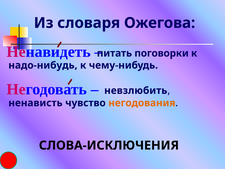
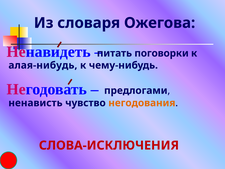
надо-нибудь: надо-нибудь -> алая-нибудь (43, 65)
невзлюбить: невзлюбить -> предлогами (136, 90)
СЛОВА-ИСКЛЮЧЕНИЯ colour: black -> red (109, 145)
